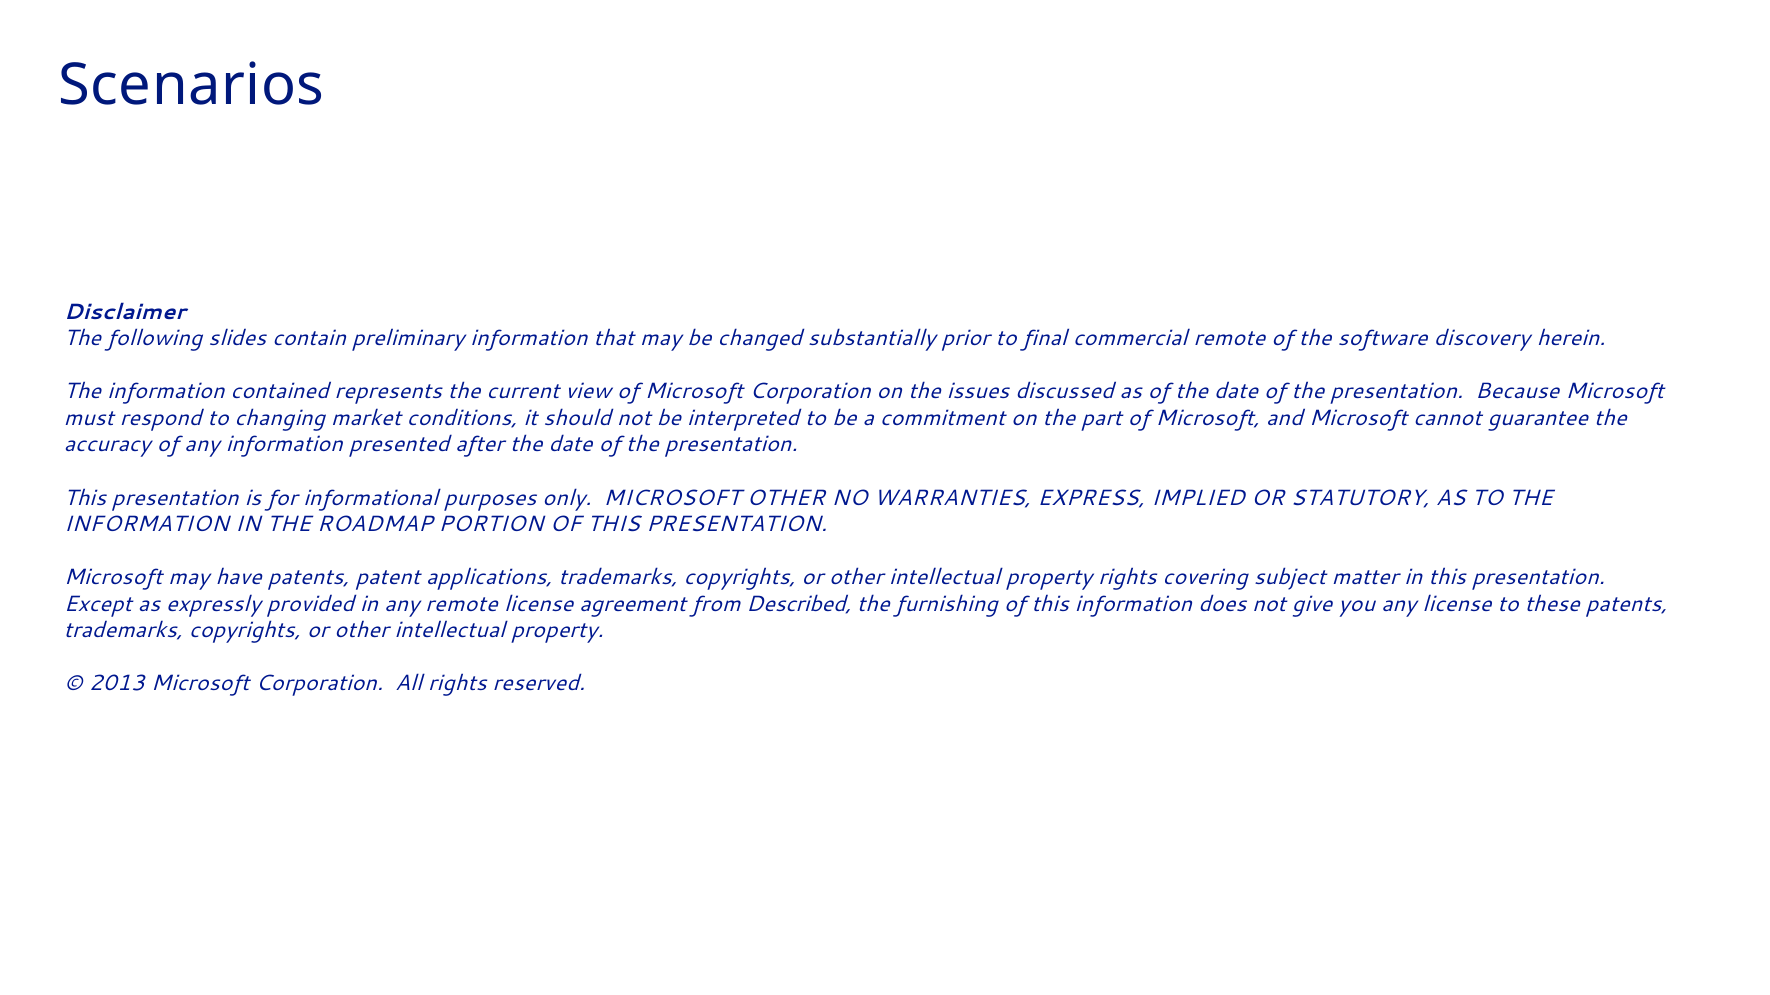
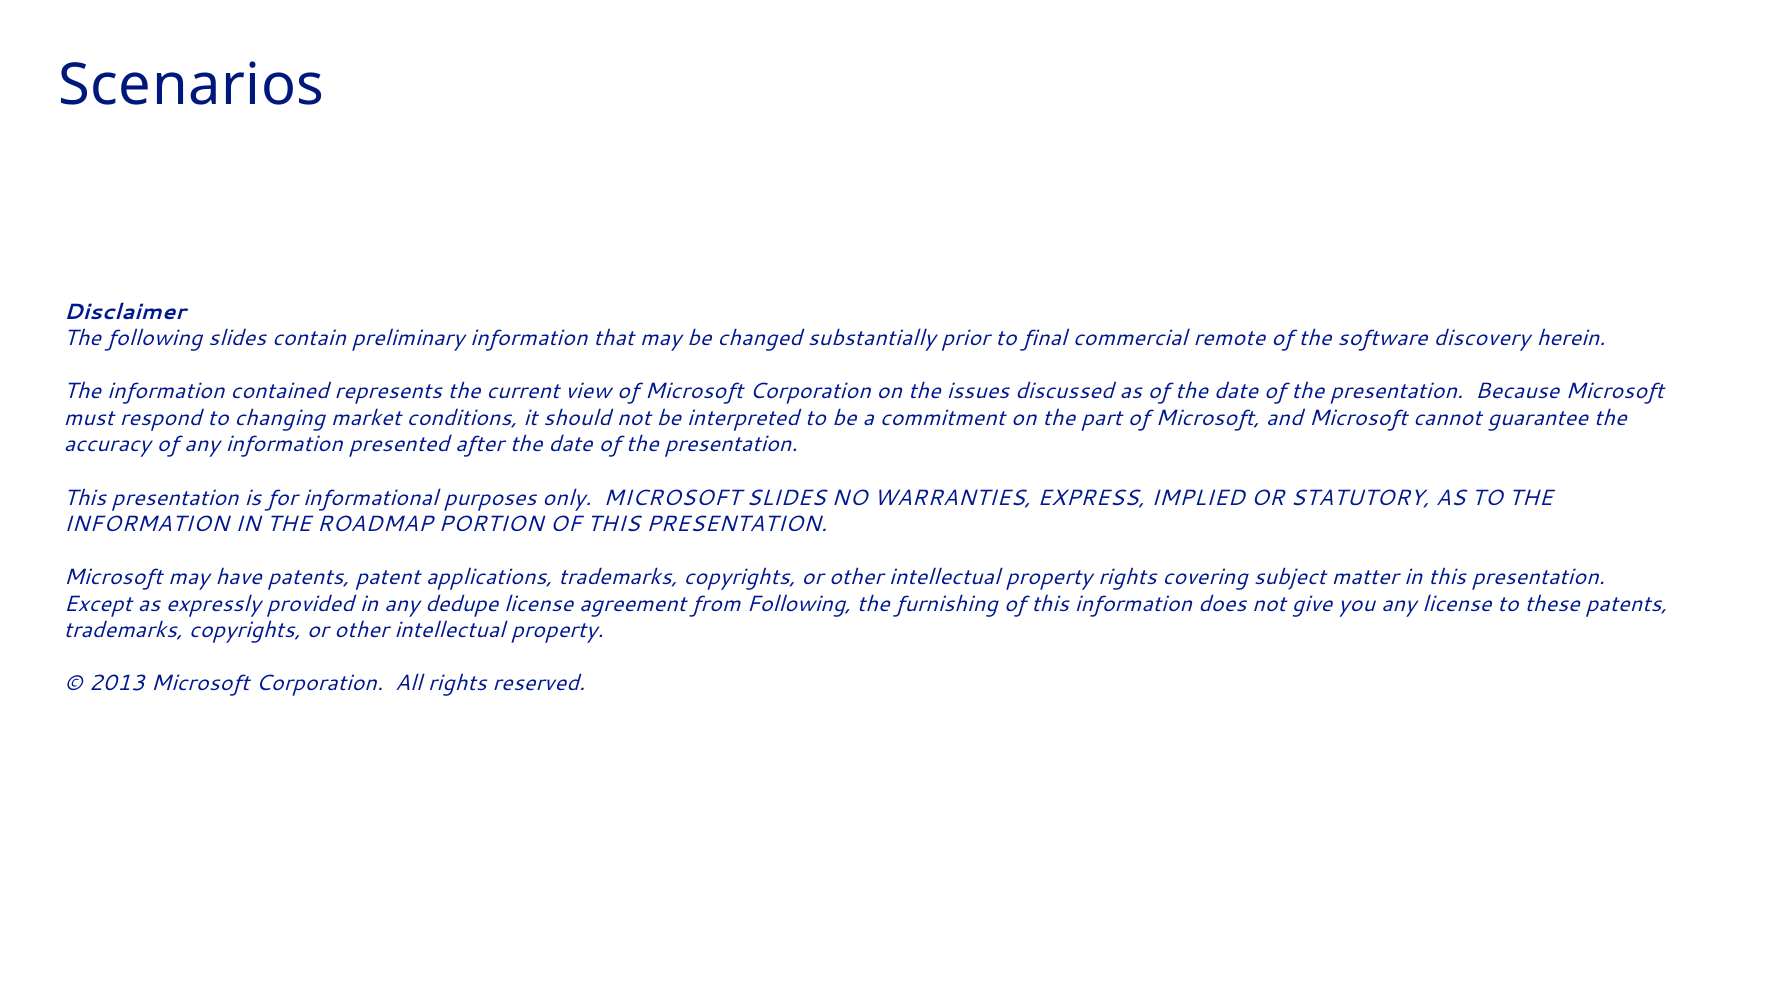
MICROSOFT OTHER: OTHER -> SLIDES (786, 498)
any remote: remote -> dedupe (462, 604)
from Described: Described -> Following (799, 604)
